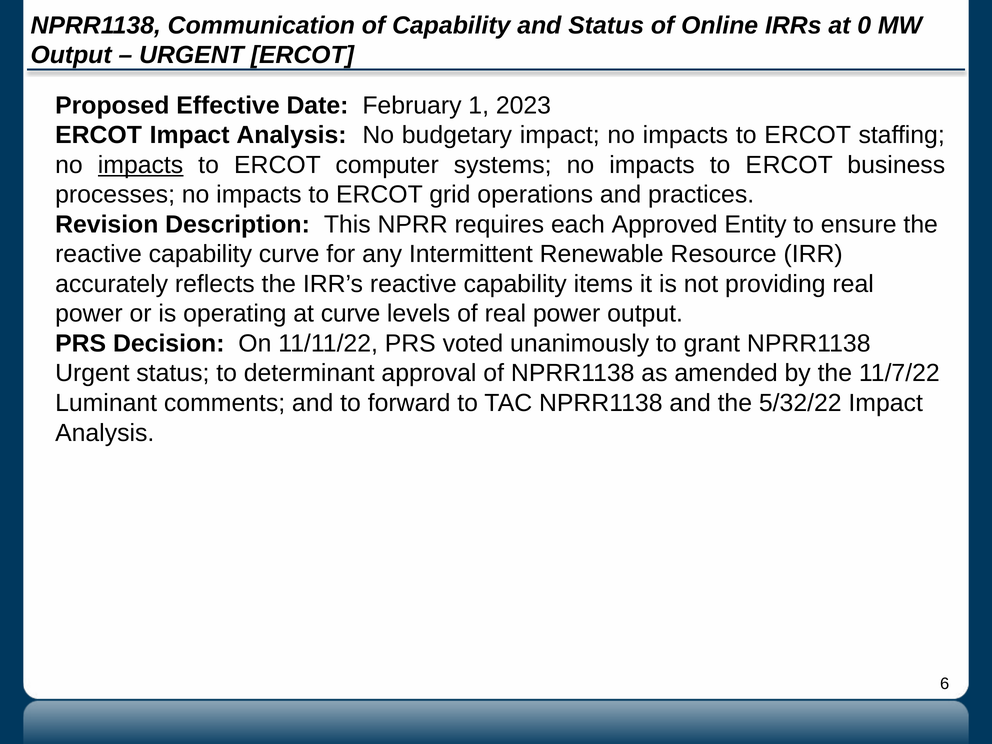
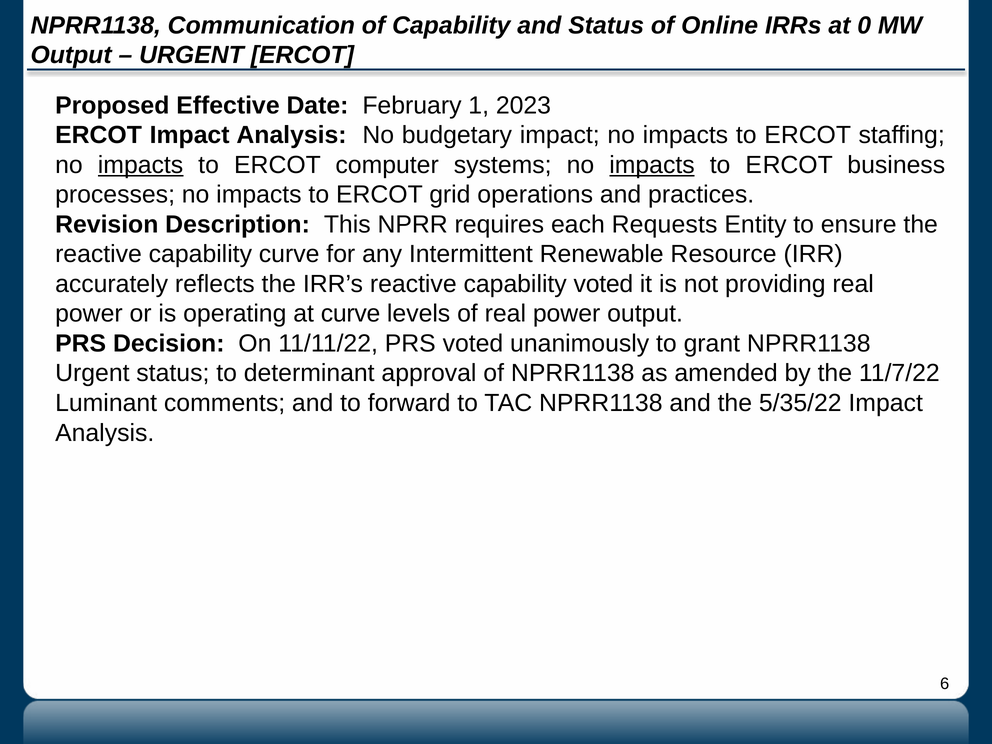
impacts underline: none -> present (652, 165)
Approved: Approved -> Requests (665, 225)
capability items: items -> voted (603, 284)
5/32/22: 5/32/22 -> 5/35/22 (800, 403)
